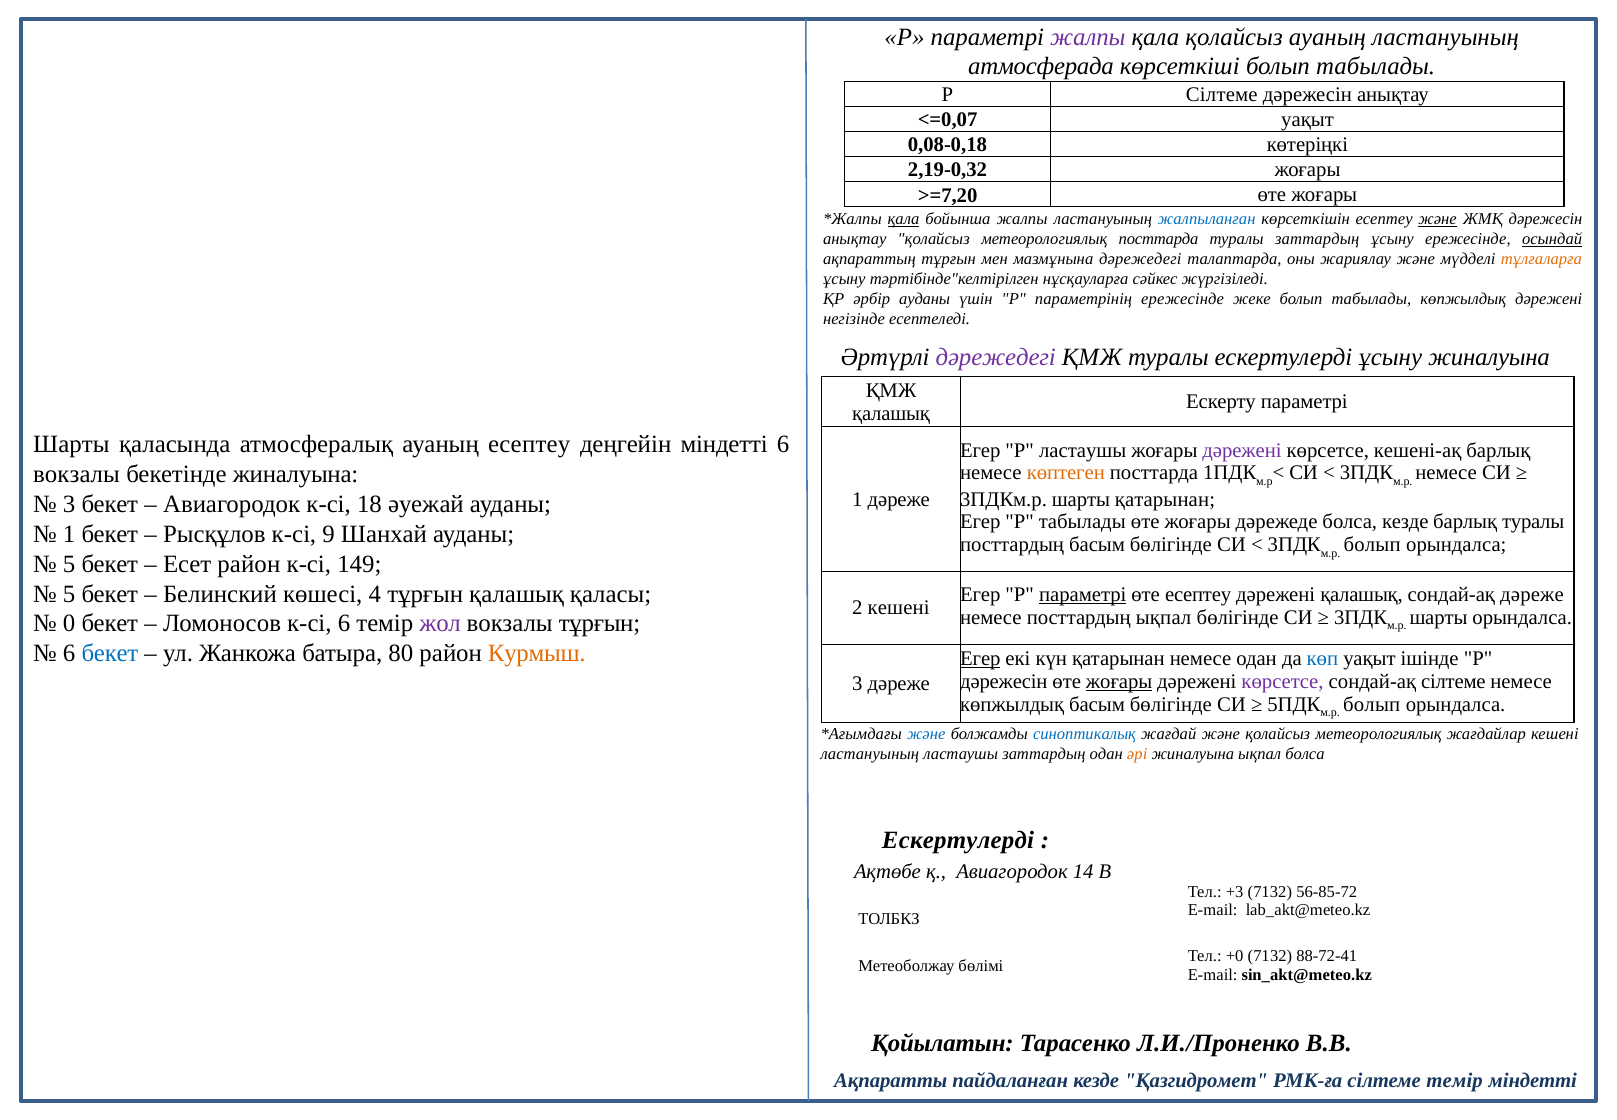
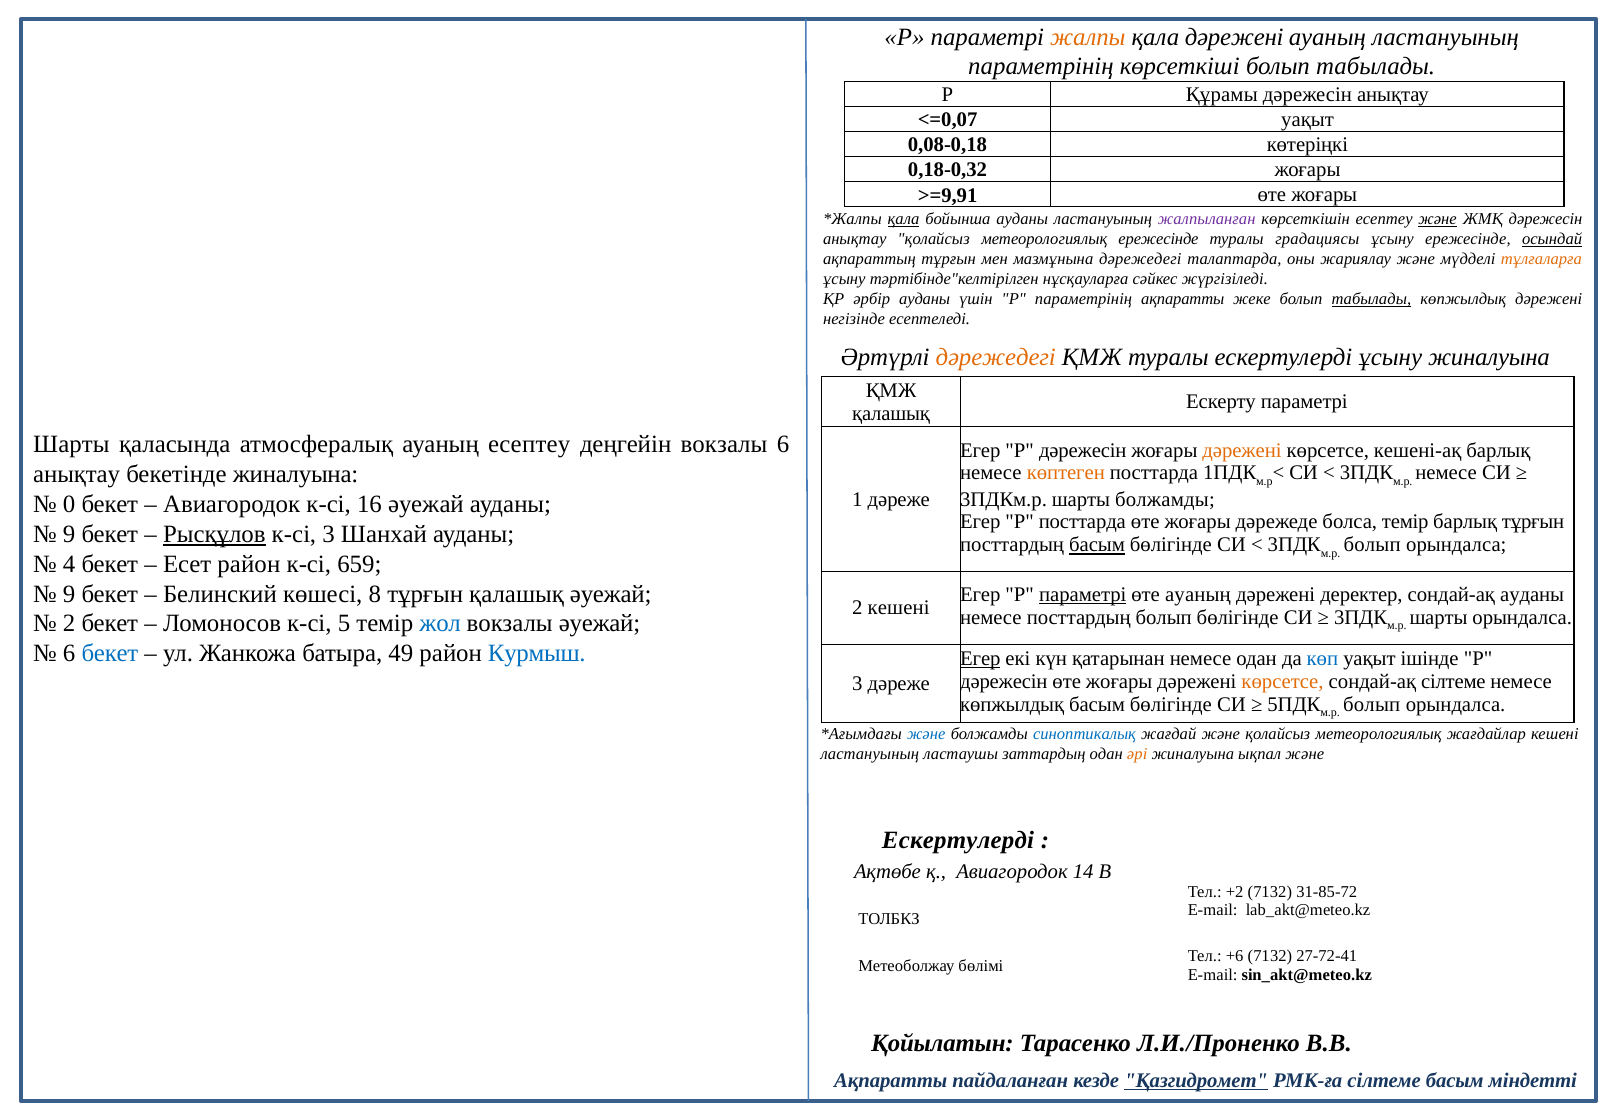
жалпы colour: purple -> orange (1088, 37)
қала қолайсыз: қолайсыз -> дәрежені (1234, 37)
атмосферада: атмосферада -> параметрінің (1041, 67)
Р Сілтеме: Сілтеме -> Құрамы (1222, 94)
2,19-0,32: 2,19-0,32 -> 0,18-0,32 (947, 169)
>=7,20: >=7,20 -> >=9,91 (948, 195)
бойынша жалпы: жалпы -> ауданы (1022, 219)
жалпыланған colour: blue -> purple (1207, 219)
метеорологиялық посттарда: посттарда -> ережесінде (1159, 239)
туралы заттардың: заттардың -> градациясы (1317, 239)
параметрінің ережесінде: ережесінде -> ақпаратты (1183, 299)
табылады underline: none -> present (1371, 299)
дәрежедегі colour: purple -> orange (996, 357)
деңгейін міндетті: міндетті -> вокзалы (724, 444)
Егер Р ластаушы: ластаушы -> дәрежесін (1083, 450)
дәрежені colour: purple -> orange (1242, 450)
вокзалы: вокзалы -> анықтау (77, 474)
шарты қатарынан: қатарынан -> болжамды (1165, 499)
3: 3 -> 0 (69, 504)
18: 18 -> 16 (369, 504)
P табылады: табылады -> посттарда (1082, 522)
болса кезде: кезде -> темір (1405, 522)
барлық туралы: туралы -> тұрғын (1533, 522)
1: 1 -> 9 (69, 534)
Рысқұлов underline: none -> present (214, 534)
к-сі 9: 9 -> 3 (329, 534)
басым underline: none -> present (1097, 545)
5: 5 -> 4 (69, 564)
149: 149 -> 659 (359, 564)
5: 5 -> 9 (69, 594)
4: 4 -> 8 (375, 594)
қалашық қаласы: қаласы -> әуежай (611, 594)
өте есептеу: есептеу -> ауаның (1198, 595)
дәрежені қалашық: қалашық -> деректер (1361, 595)
сондай-ақ дәреже: дәреже -> ауданы (1532, 595)
посттардың ықпал: ықпал -> болып (1164, 617)
0: 0 -> 2 (69, 623)
к-сі 6: 6 -> 5 (344, 623)
жол colour: purple -> blue (440, 623)
вокзалы тұрғын: тұрғын -> әуежай (600, 623)
80: 80 -> 49 (401, 653)
Курмыш colour: orange -> blue (537, 653)
жоғары underline: present -> none (1119, 681)
көрсетсе colour: purple -> orange (1283, 681)
ықпал болса: болса -> және (1305, 754)
+3: +3 -> +2 (1235, 891)
56-85-72: 56-85-72 -> 31-85-72 (1327, 891)
+0: +0 -> +6 (1235, 956)
88-72-41: 88-72-41 -> 27-72-41 (1327, 956)
Қазгидромет underline: none -> present (1196, 1080)
сілтеме темір: темір -> басым (1455, 1080)
